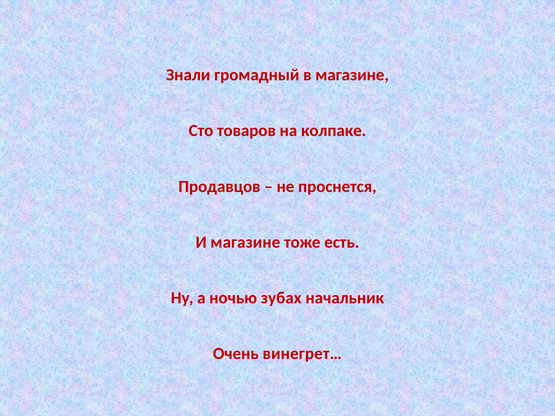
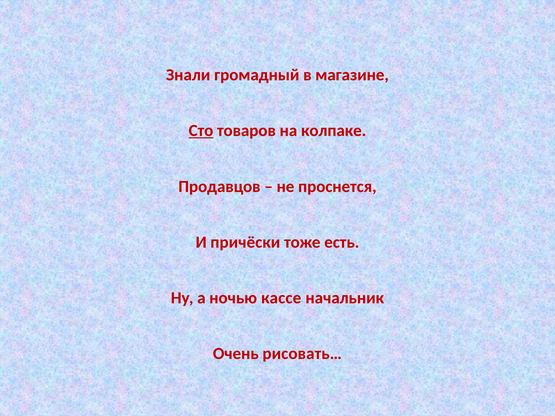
Сто underline: none -> present (201, 131)
И магазине: магазине -> причёски (245, 242)
зубах: зубах -> кассе (281, 298)
винегрет…: винегрет… -> рисовать… (302, 354)
